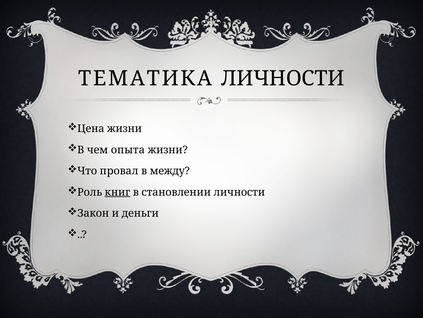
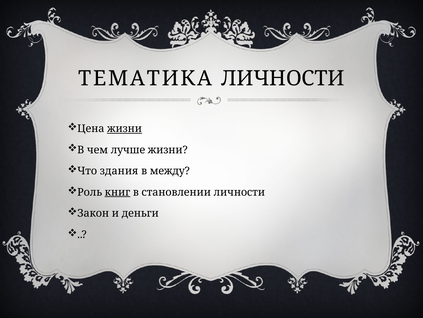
жизни underline: none -> present (125, 128)
опыта: опыта -> лучше (128, 149)
провал: провал -> здания (119, 171)
